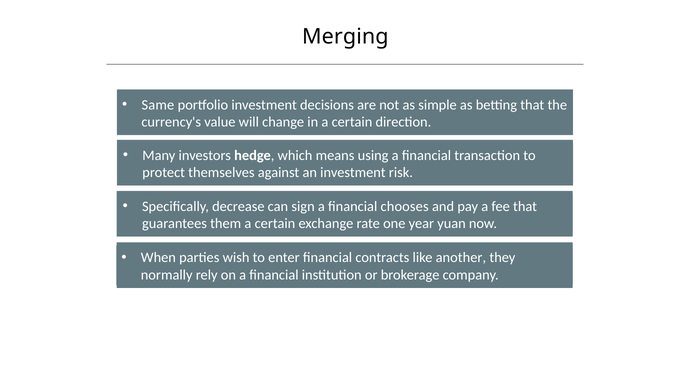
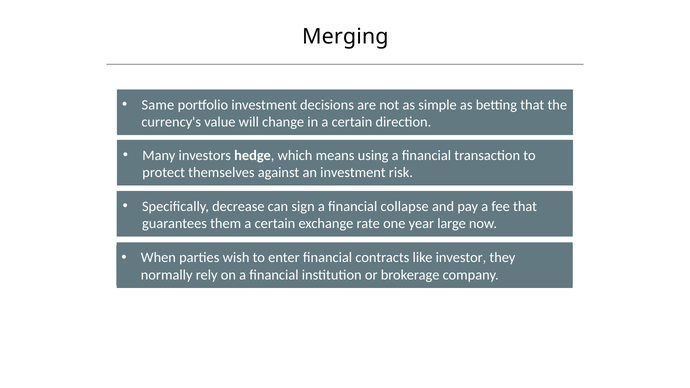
chooses: chooses -> collapse (405, 207)
yuan: yuan -> large (452, 224)
another: another -> investor (461, 258)
